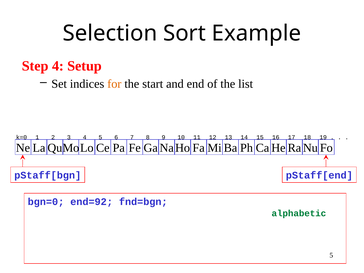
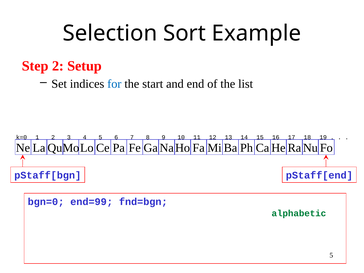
Step 4: 4 -> 2 (58, 66)
for colour: orange -> blue (114, 84)
end=92: end=92 -> end=99 (92, 202)
